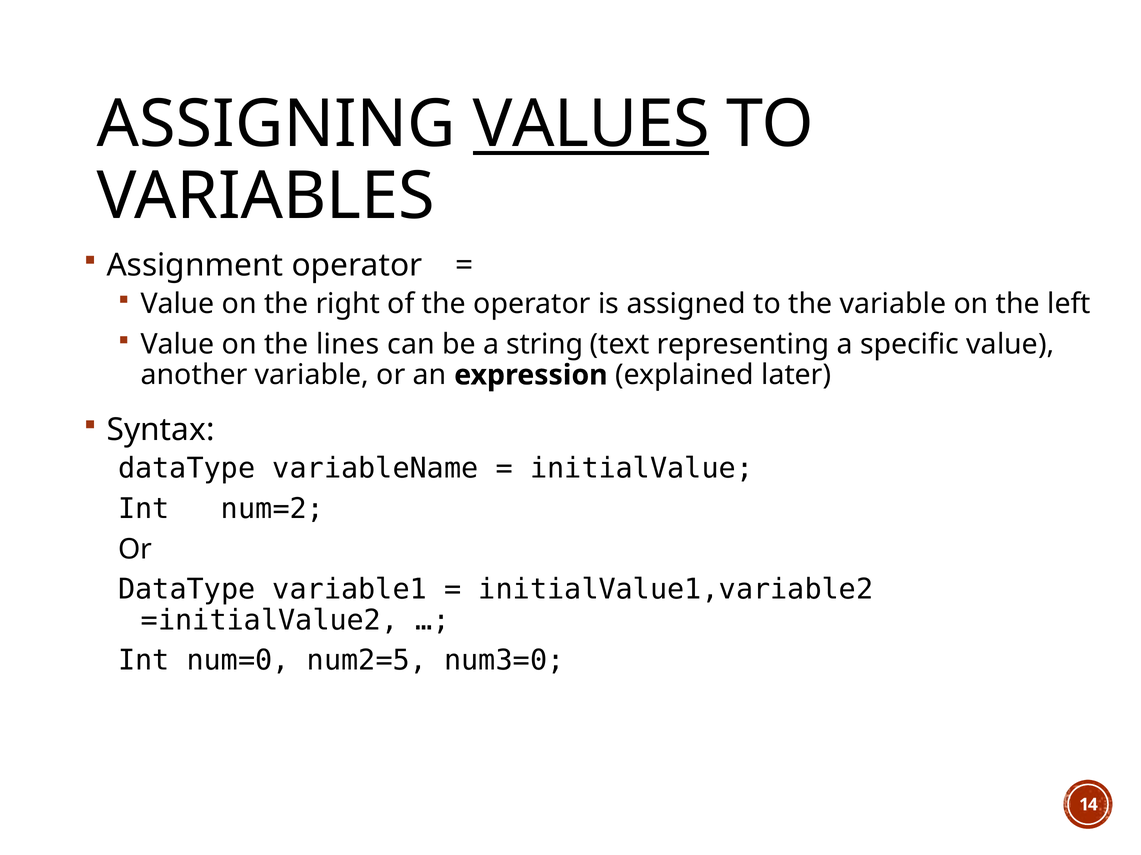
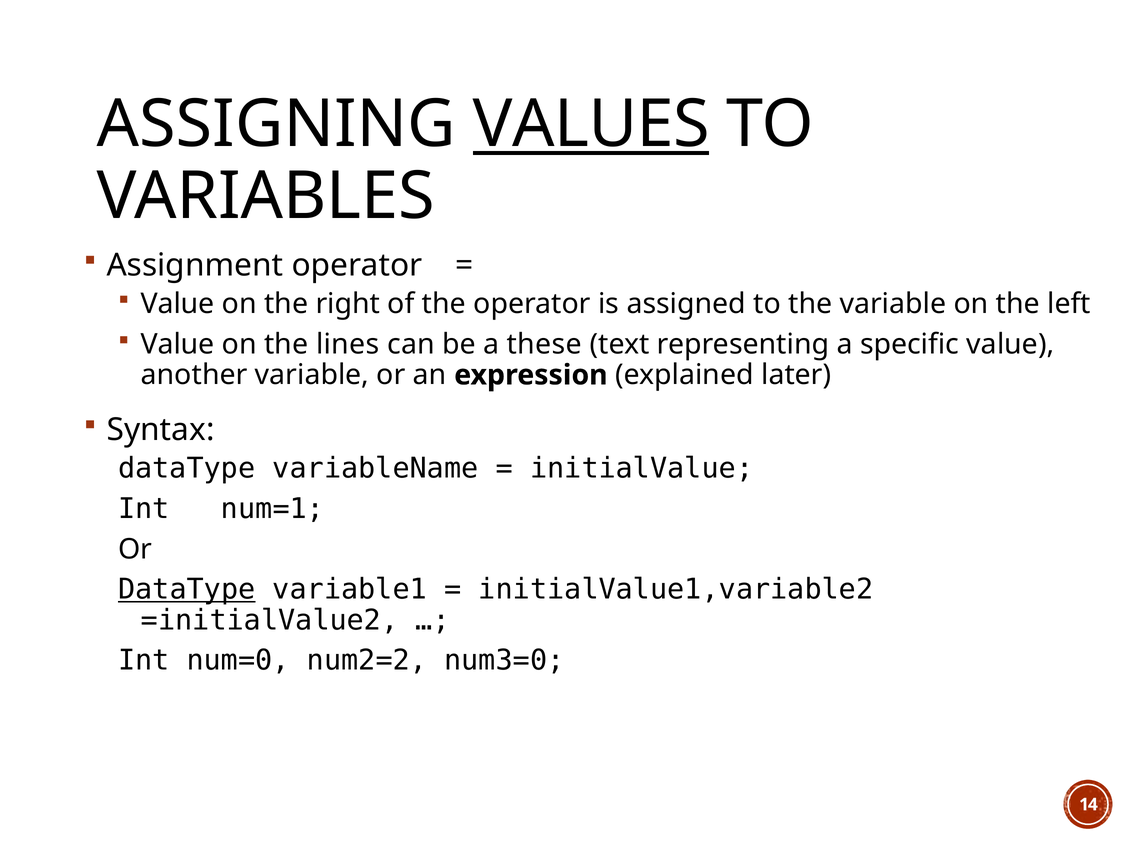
string: string -> these (544, 345)
num=2: num=2 -> num=1 (273, 509)
DataType underline: none -> present (187, 590)
num2=5: num2=5 -> num2=2 (367, 661)
